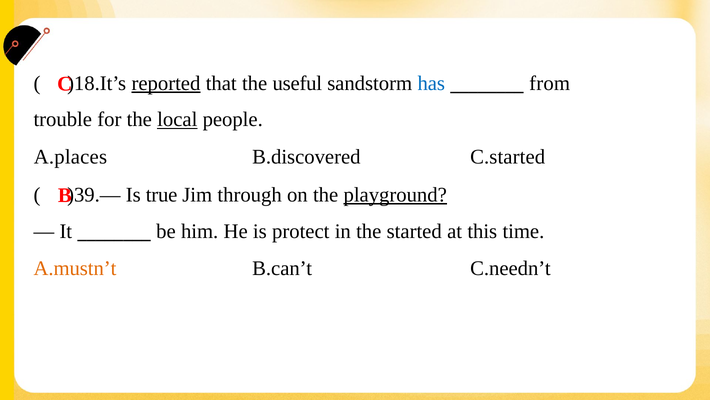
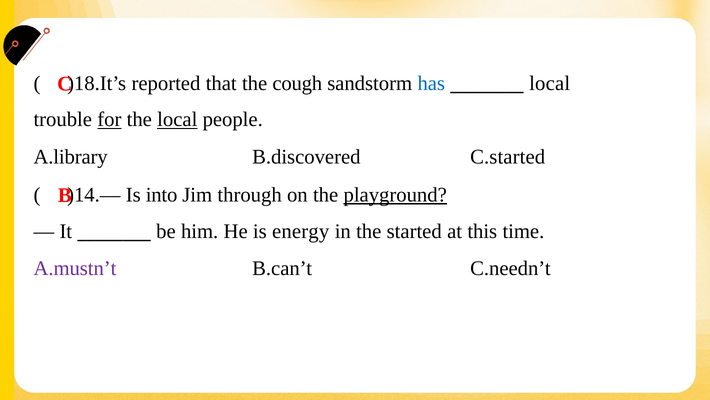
reported underline: present -> none (166, 83)
useful: useful -> cough (297, 83)
from: from -> local (550, 83)
for underline: none -> present (109, 119)
A.places: A.places -> A.library (71, 157)
)39.—: )39.— -> )14.— (94, 195)
true: true -> into (162, 195)
protect: protect -> energy (301, 231)
A.mustn’t colour: orange -> purple (75, 268)
